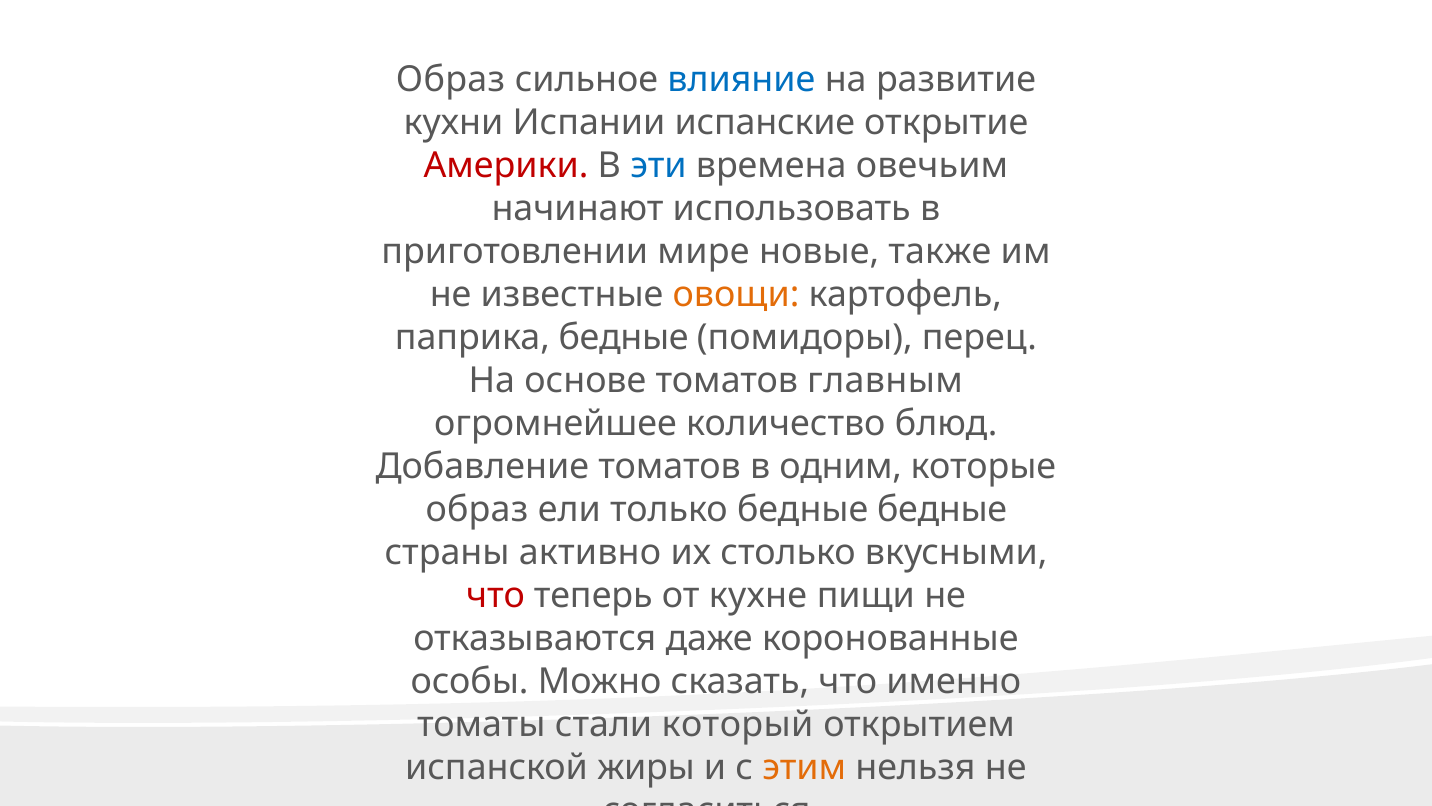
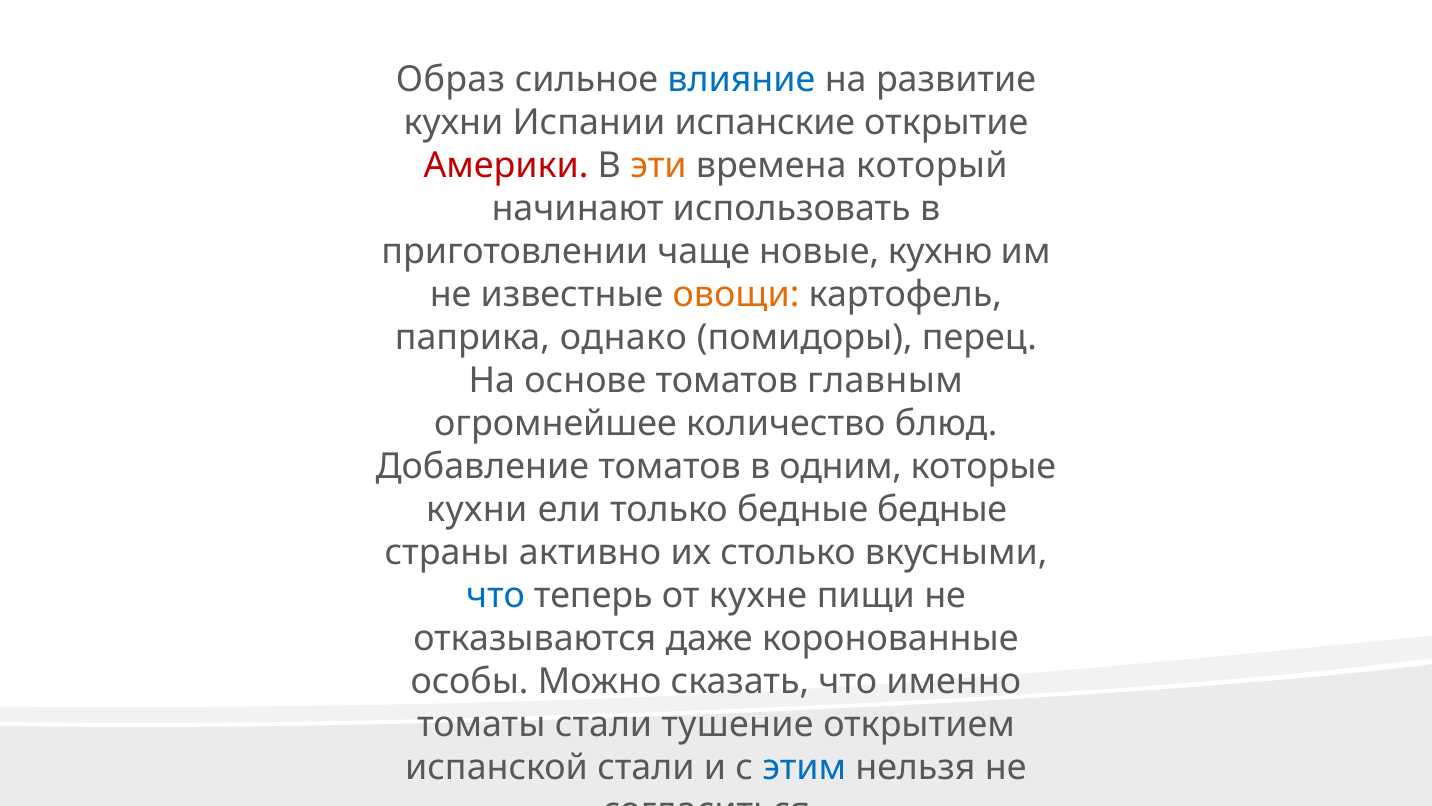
эти colour: blue -> orange (658, 165)
овечьим: овечьим -> который (932, 165)
мире: мире -> чаще (704, 251)
также: также -> кухню (940, 251)
паприка бедные: бедные -> однако (623, 337)
образ: образ -> кухни (477, 509)
что colour: red -> blue (495, 595)
который: который -> тушение (738, 724)
испанской жиры: жиры -> стали (646, 767)
этим colour: orange -> blue (804, 767)
